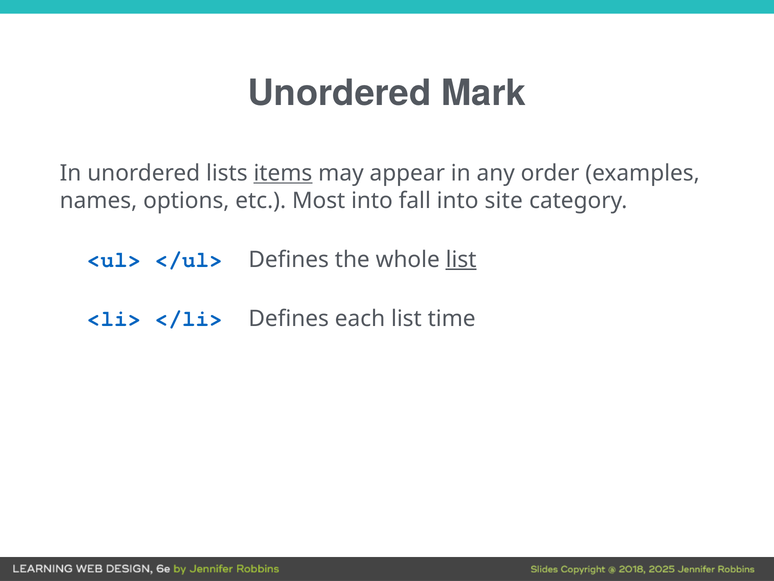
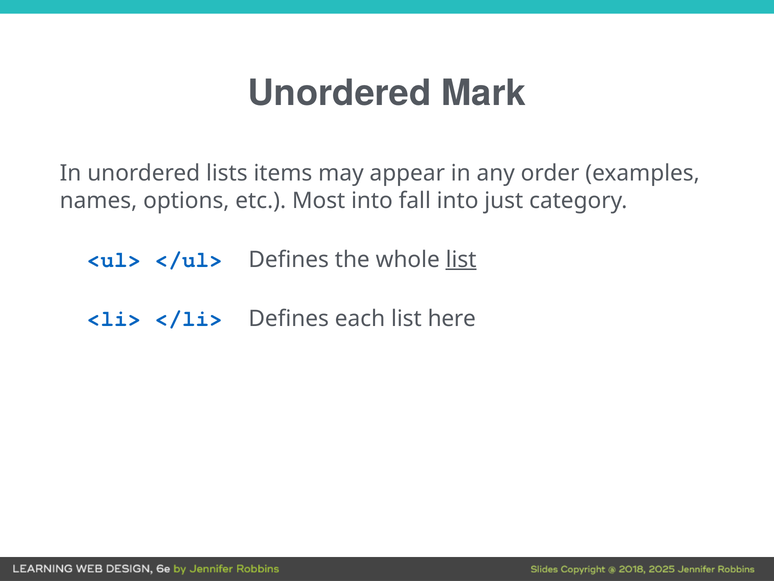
items underline: present -> none (283, 173)
site: site -> just (504, 200)
time: time -> here (452, 318)
